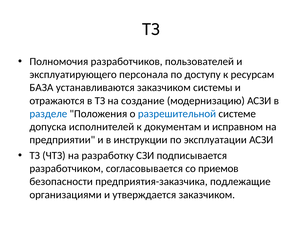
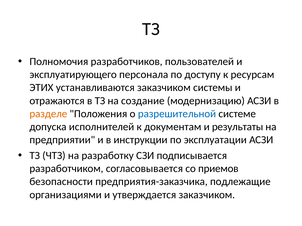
БАЗА: БАЗА -> ЭТИХ (41, 88)
разделе colour: blue -> orange (48, 114)
исправном: исправном -> результаты (238, 127)
